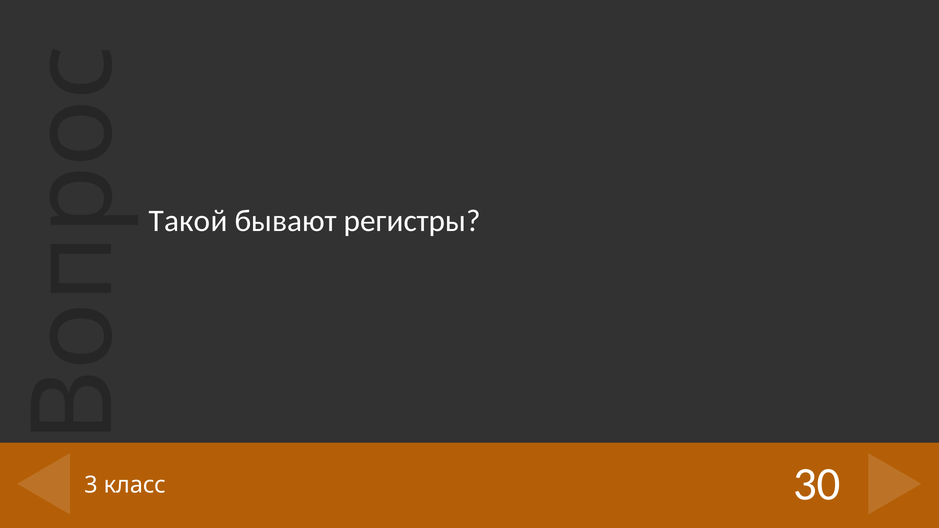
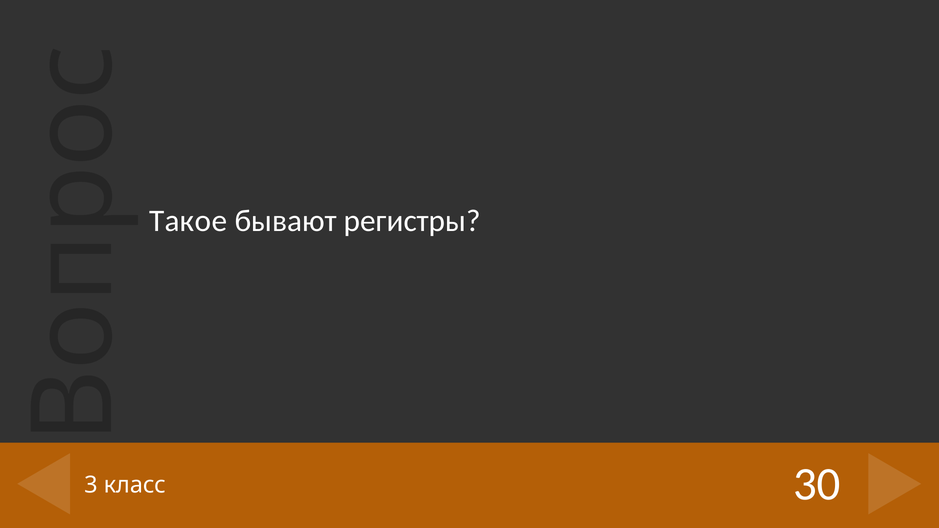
Такой: Такой -> Такое (188, 221)
